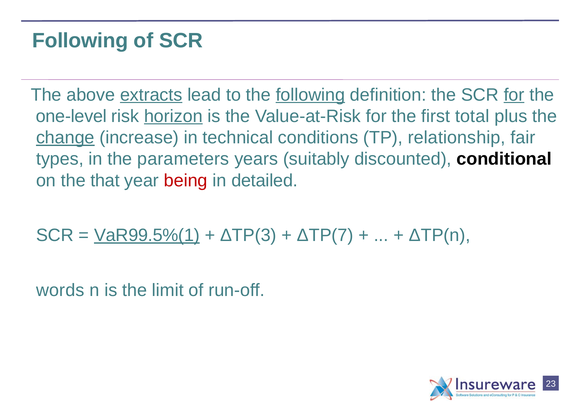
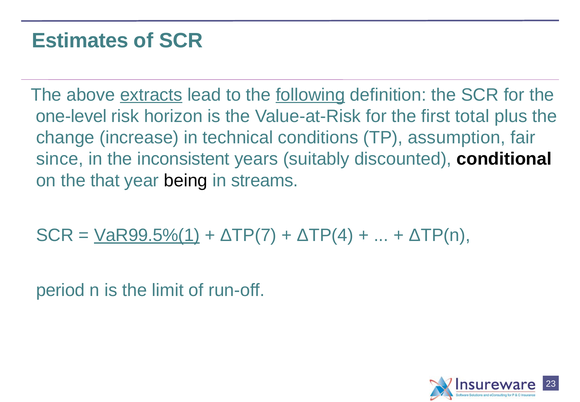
Following: Following -> Estimates (80, 41)
for underline: present -> none (514, 95)
horizon underline: present -> none (173, 116)
change underline: present -> none (65, 138)
relationship: relationship -> assumption (457, 138)
types: types -> since (60, 159)
parameters: parameters -> inconsistent (183, 159)
being colour: red -> black (186, 180)
detailed: detailed -> streams (265, 180)
ΔTP(3: ΔTP(3 -> ΔTP(7 (248, 235)
ΔTP(7: ΔTP(7 -> ΔTP(4 (325, 235)
words: words -> period (60, 290)
